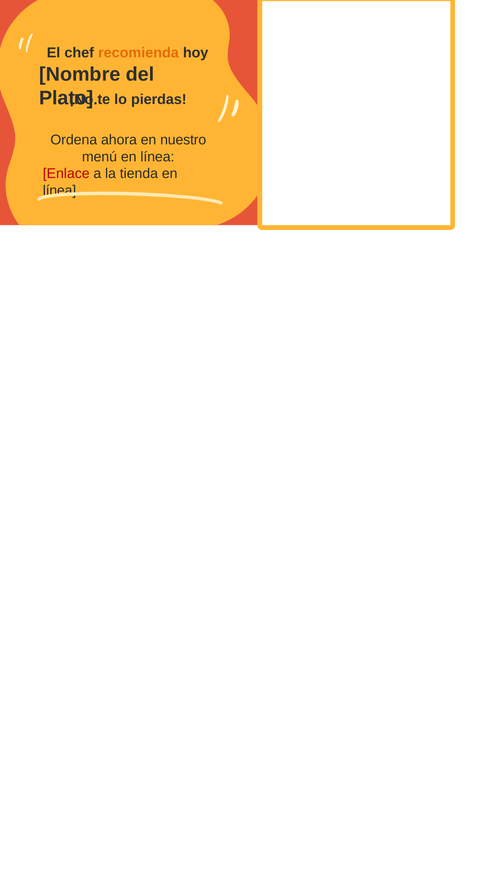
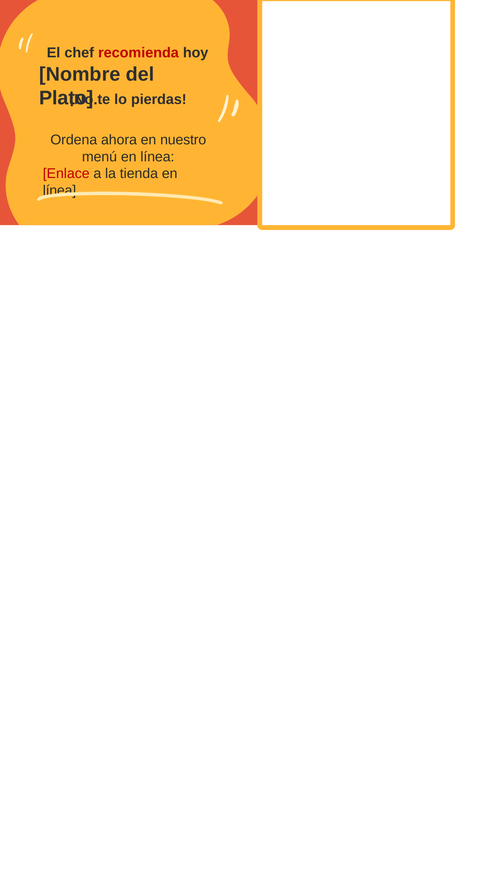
recomienda colour: orange -> red (138, 53)
